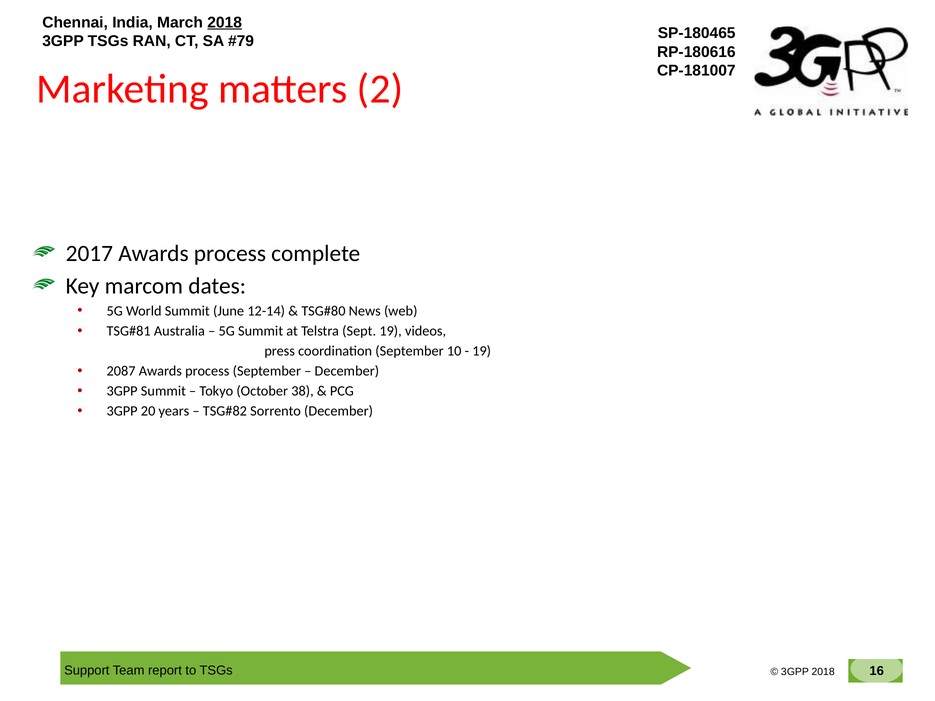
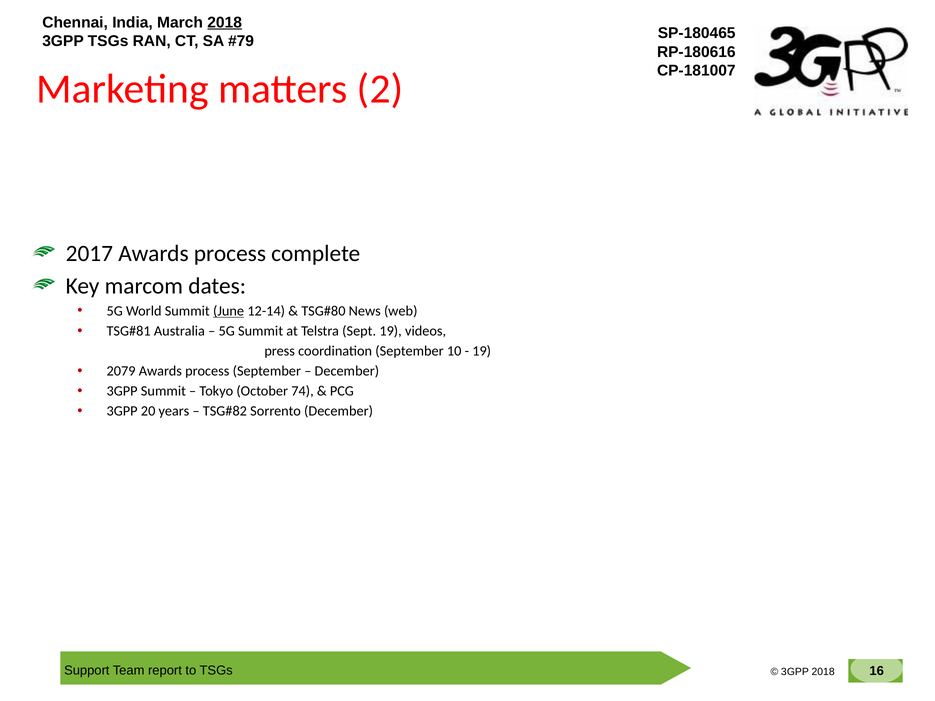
June underline: none -> present (229, 311)
2087: 2087 -> 2079 (121, 371)
38: 38 -> 74 (302, 391)
